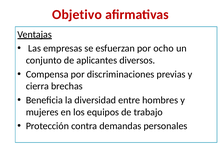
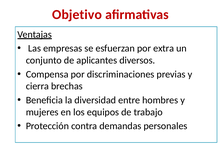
ocho: ocho -> extra (164, 48)
